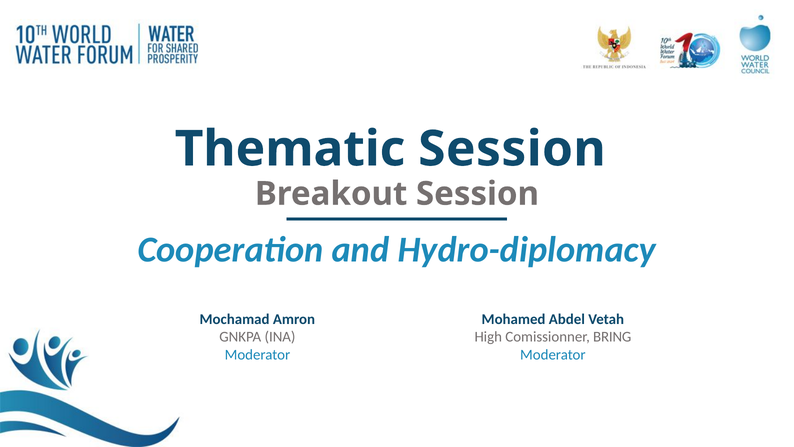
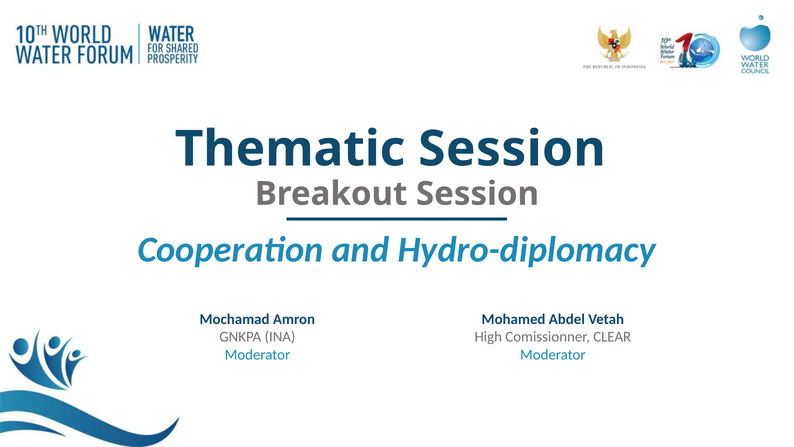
BRING: BRING -> CLEAR (612, 337)
